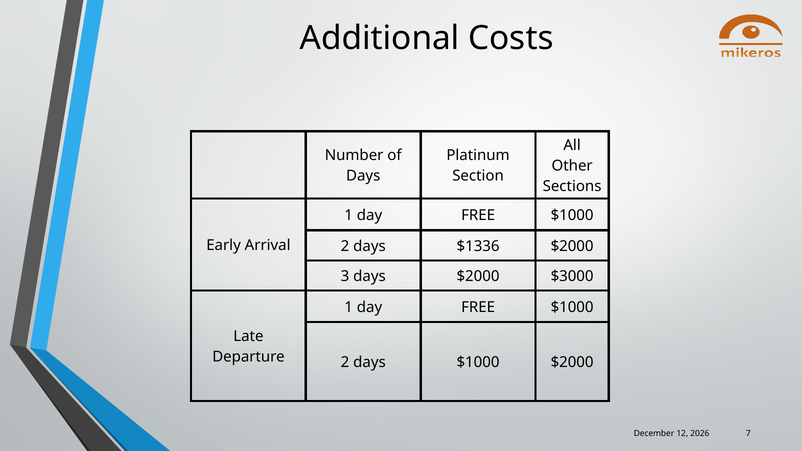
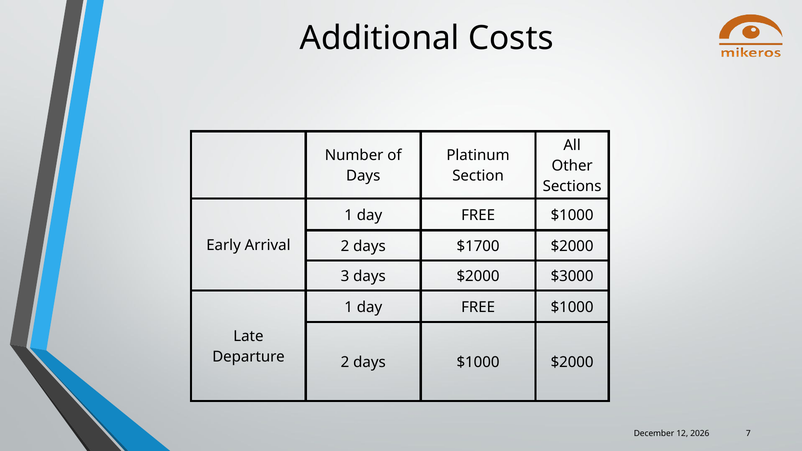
$1336: $1336 -> $1700 (478, 246)
